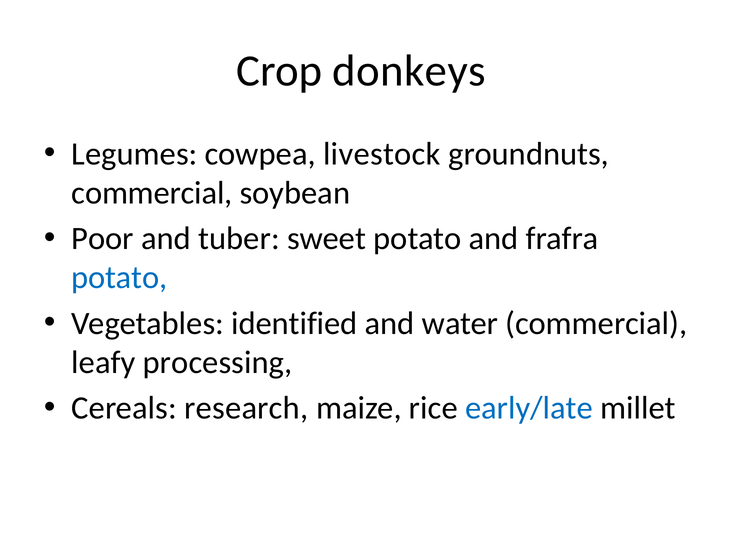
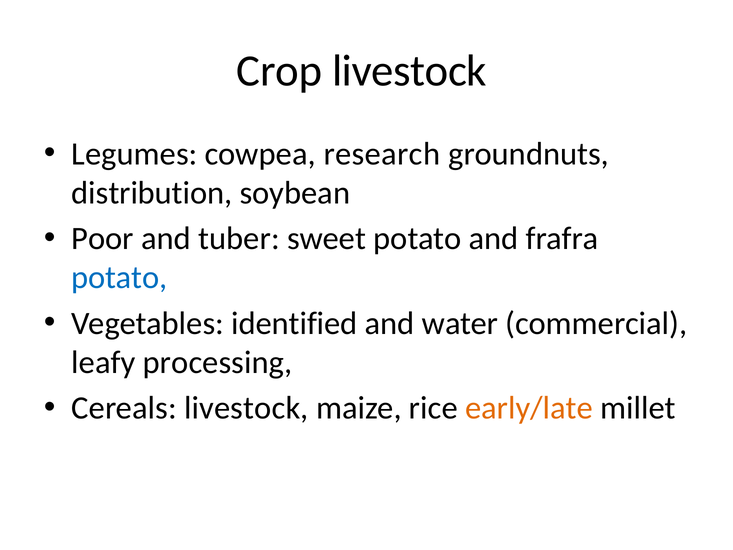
Crop donkeys: donkeys -> livestock (409, 71)
livestock: livestock -> research (382, 154)
commercial: commercial -> distribution (152, 193)
Cereals research: research -> livestock (246, 408)
early/late colour: blue -> orange (529, 408)
